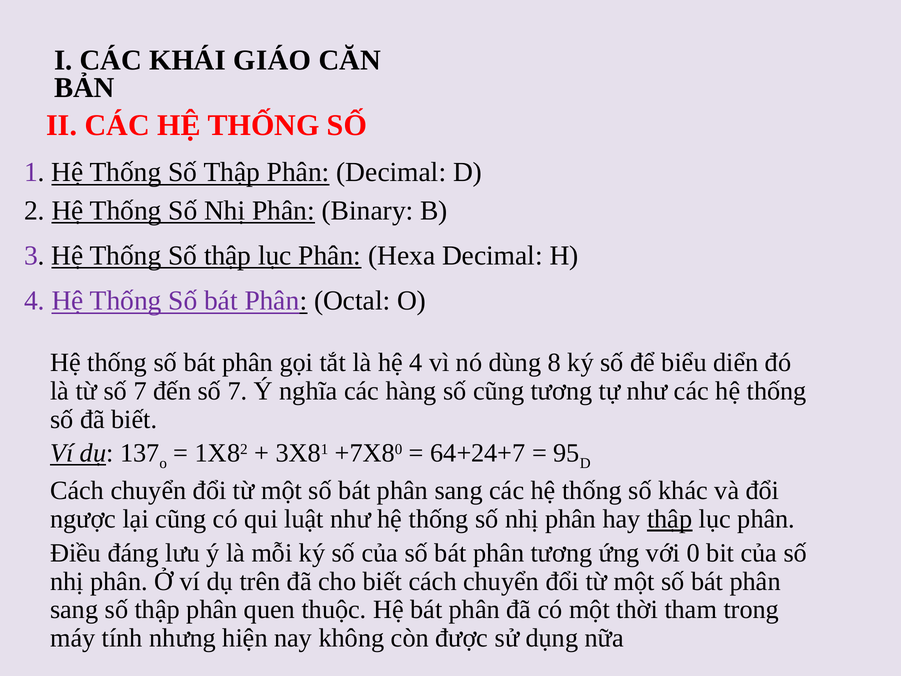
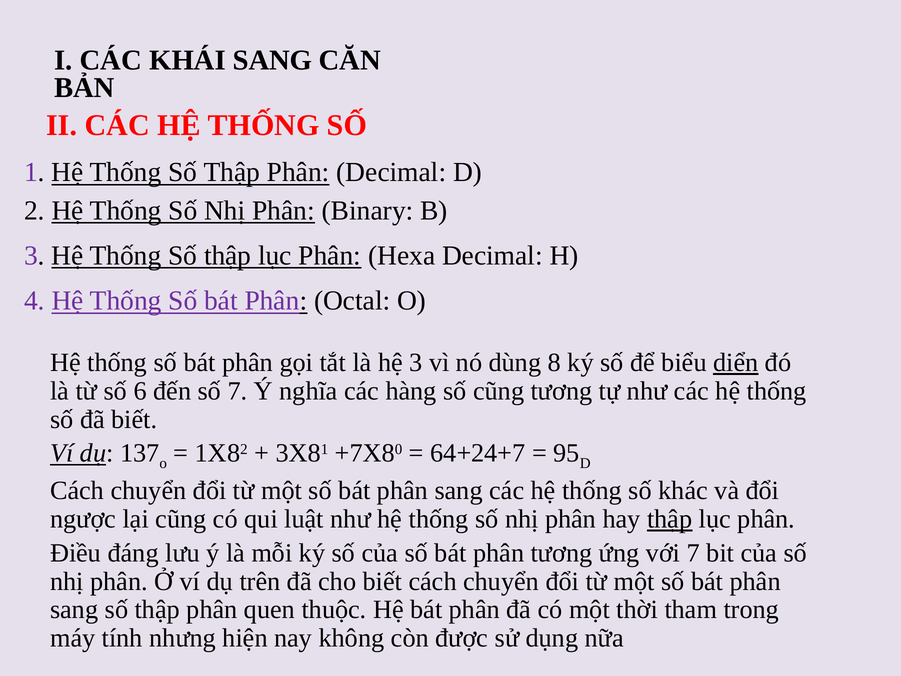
KHÁI GIÁO: GIÁO -> SANG (272, 60)
hệ 4: 4 -> 3 (416, 363)
diển underline: none -> present (736, 363)
từ số 7: 7 -> 6 (140, 391)
với 0: 0 -> 7 (693, 553)
